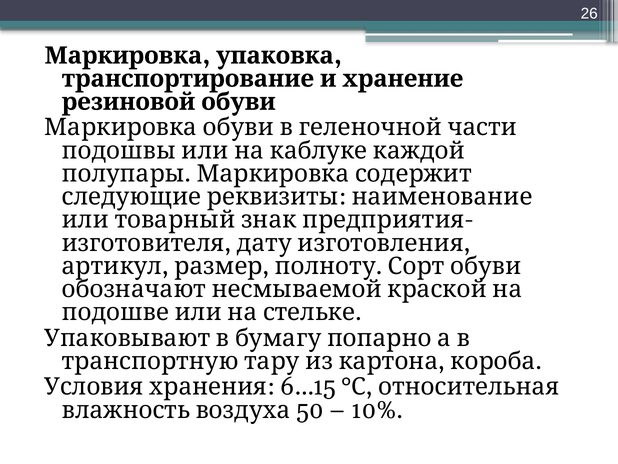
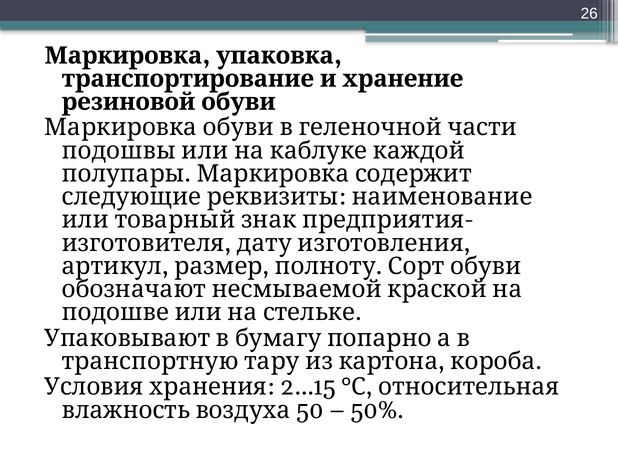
6…15: 6…15 -> 2…15 (308, 387)
10%: 10% -> 50% (377, 410)
